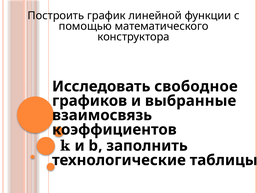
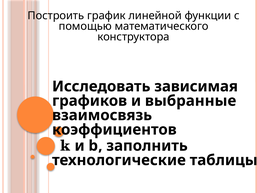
свободное: свободное -> зависимая (196, 86)
